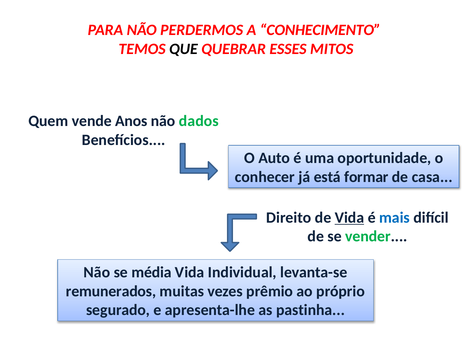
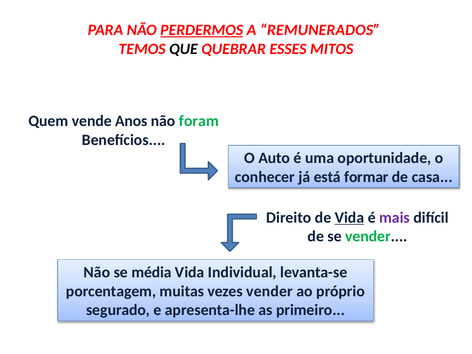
PERDERMOS underline: none -> present (202, 30)
CONHECIMENTO: CONHECIMENTO -> REMUNERADOS (320, 30)
dados: dados -> foram (199, 121)
mais colour: blue -> purple (395, 218)
remunerados: remunerados -> porcentagem (111, 291)
vezes prêmio: prêmio -> vender (270, 291)
pastinha: pastinha -> primeiro (311, 310)
